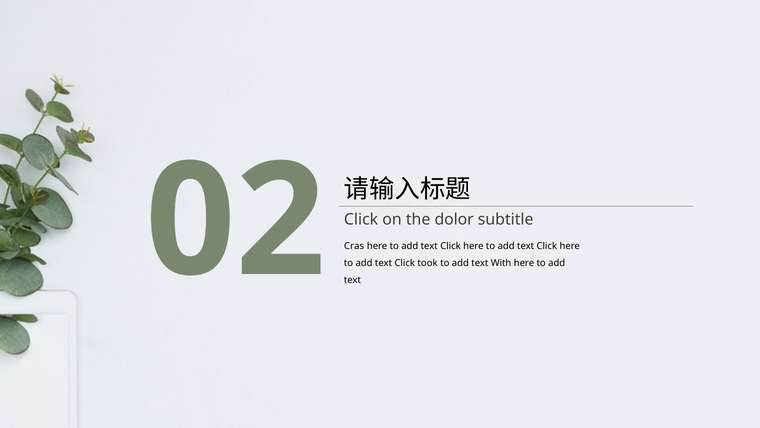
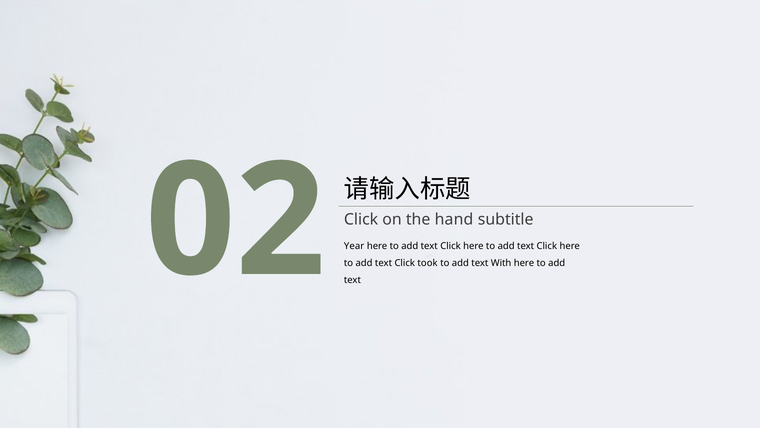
dolor: dolor -> hand (454, 219)
Cras: Cras -> Year (354, 246)
